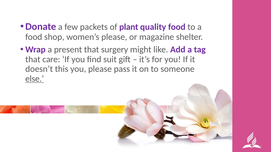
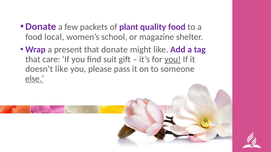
shop: shop -> local (54, 37)
women’s please: please -> school (114, 37)
that surgery: surgery -> donate (115, 50)
you underline: none -> present (173, 59)
doesn’t this: this -> like (62, 69)
